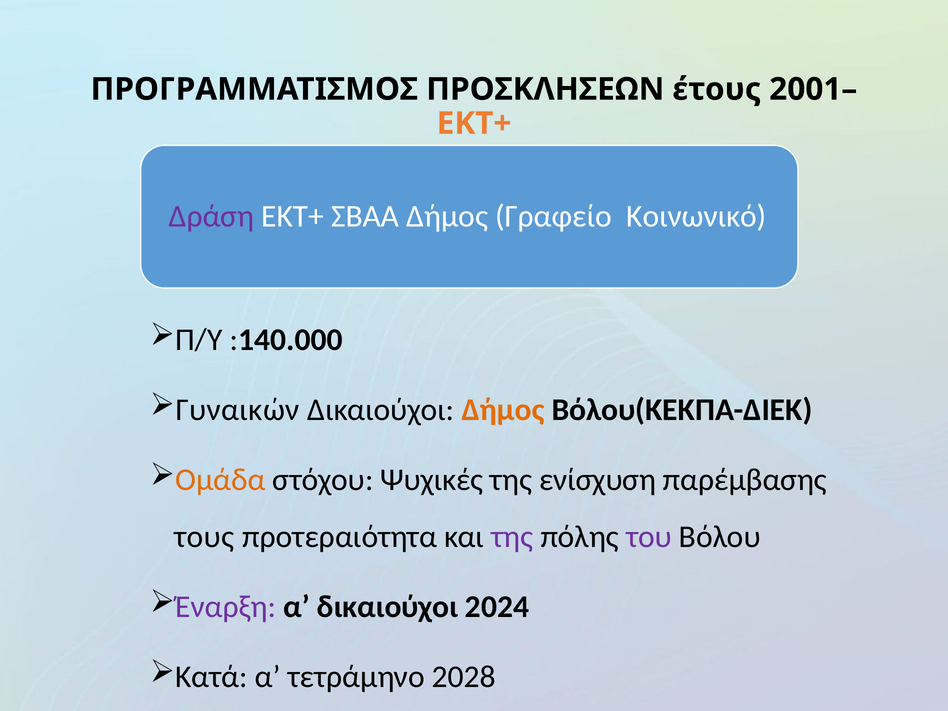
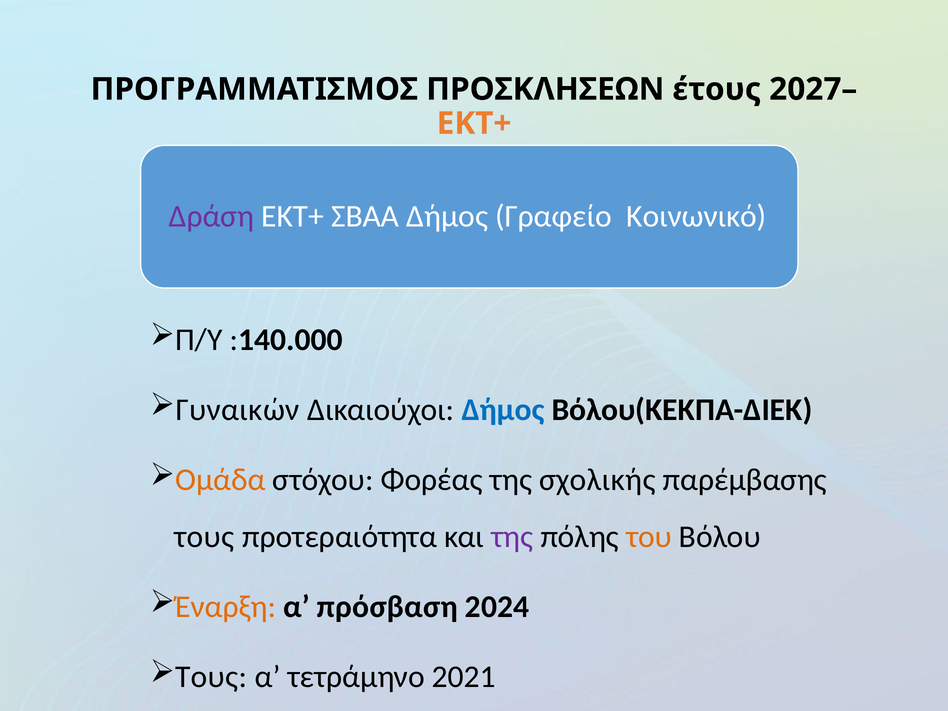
2001–: 2001– -> 2027– (813, 89)
Δήμος colour: orange -> blue (503, 410)
Ψυχικές: Ψυχικές -> Φορέας (432, 480)
ενίσχυση: ενίσχυση -> σχολικής (597, 480)
του colour: purple -> orange (649, 537)
Έναρξη colour: purple -> orange (226, 607)
α δικαιούχοι: δικαιούχοι -> πρόσβαση (387, 607)
Κατά: Κατά -> Τους (211, 677)
2028: 2028 -> 2021 (464, 677)
